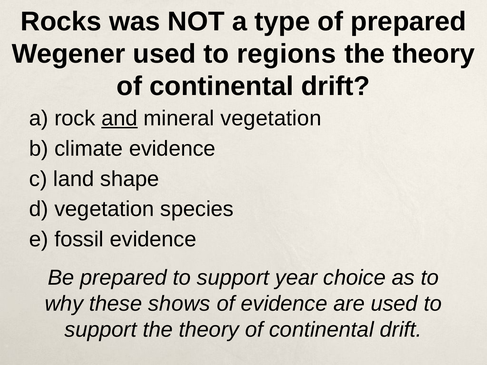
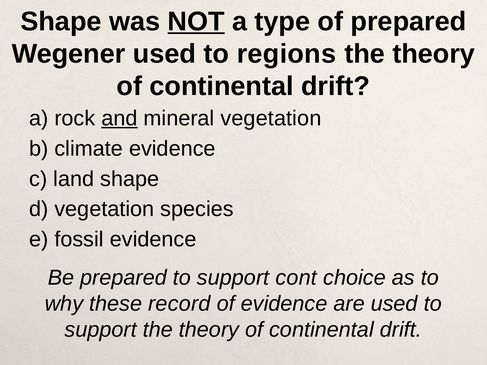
Rocks: Rocks -> Shape (61, 22)
NOT underline: none -> present (196, 22)
year: year -> cont (296, 278)
shows: shows -> record (179, 304)
